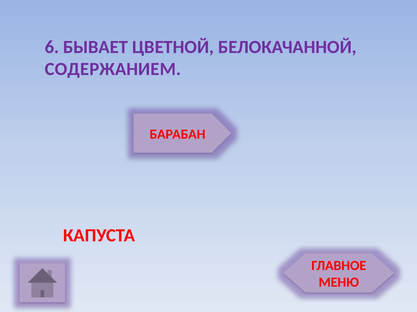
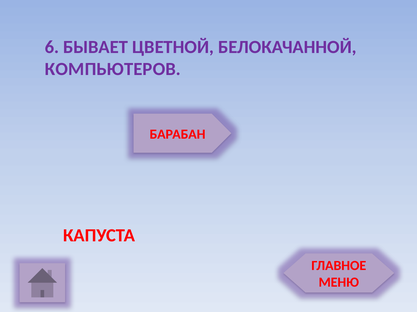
СОДЕРЖАНИЕМ: СОДЕРЖАНИЕМ -> КОМПЬЮТЕРОВ (113, 69)
